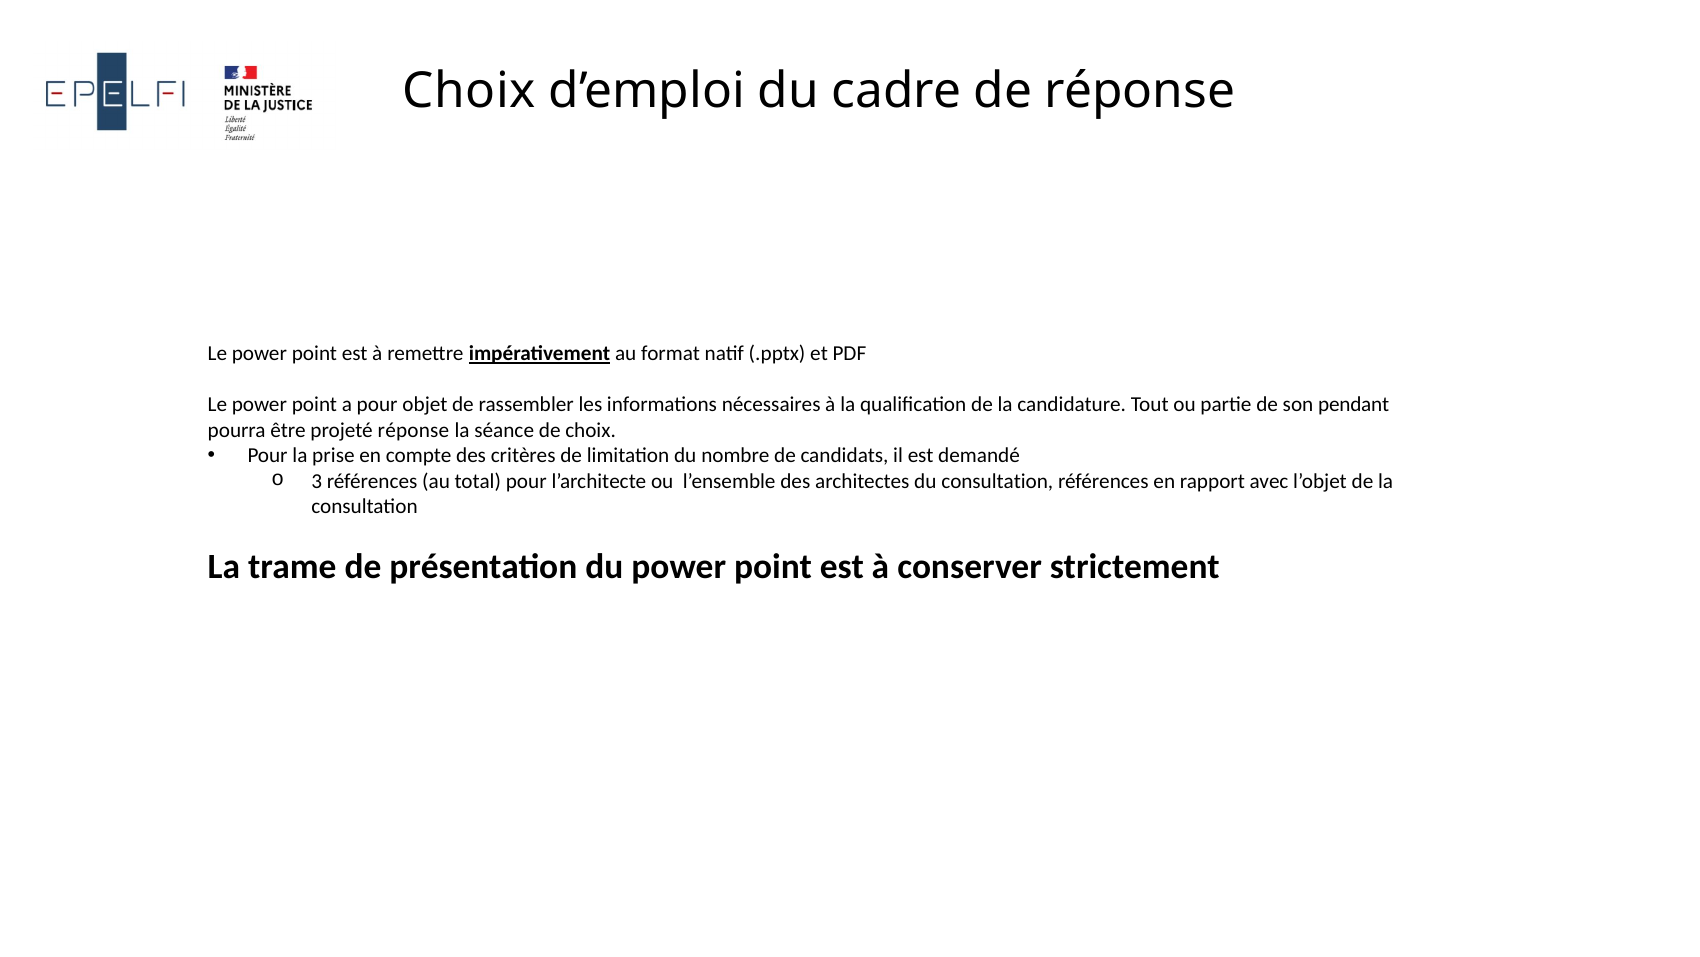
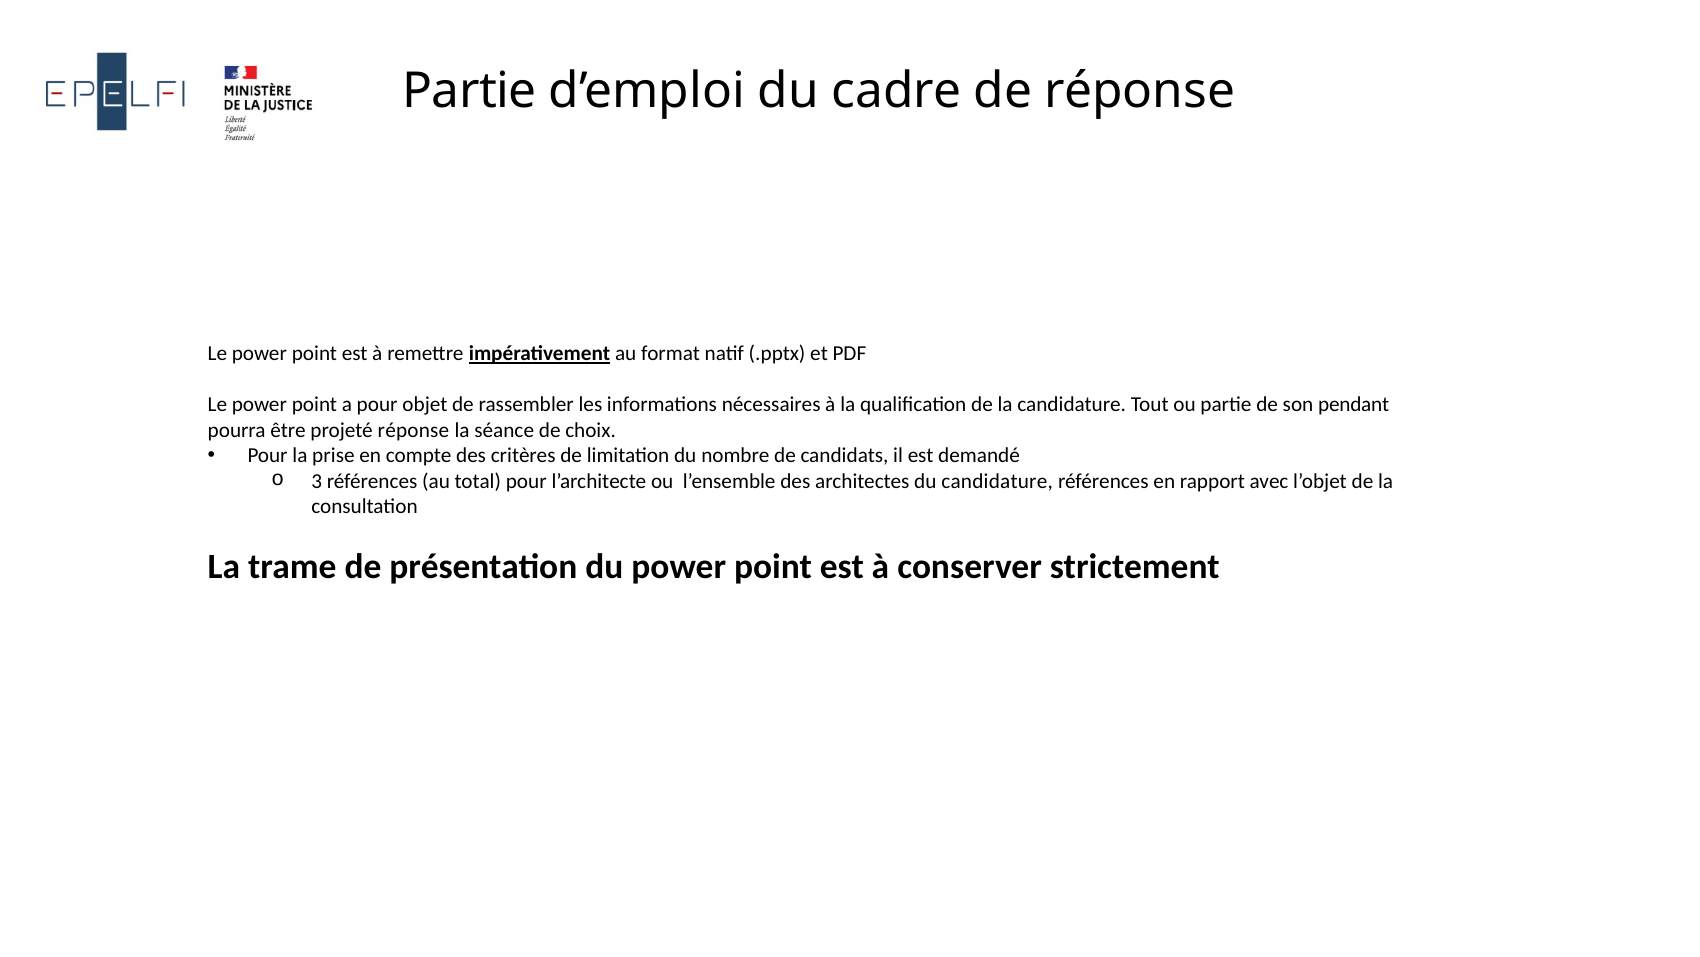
Choix: Choix -> Partie (470, 91)
du consultation: consultation -> candidature (997, 481)
